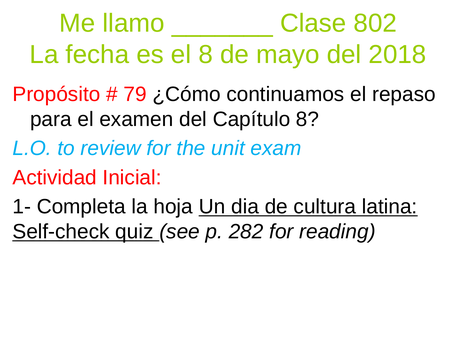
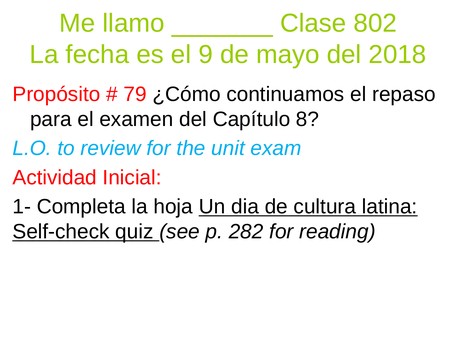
el 8: 8 -> 9 (206, 54)
